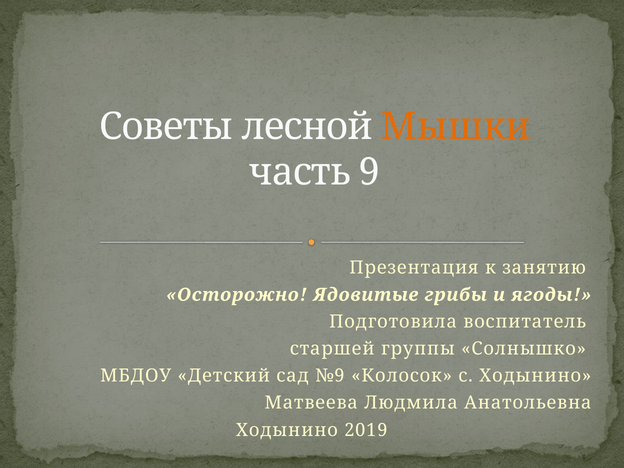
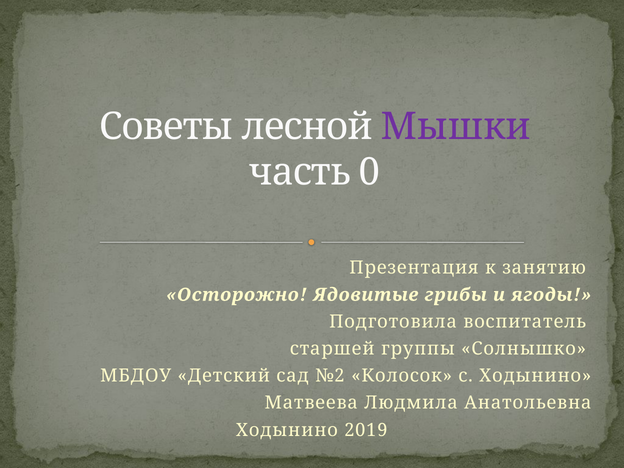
Мышки colour: orange -> purple (456, 126)
9: 9 -> 0 (370, 172)
№9: №9 -> №2 (330, 376)
